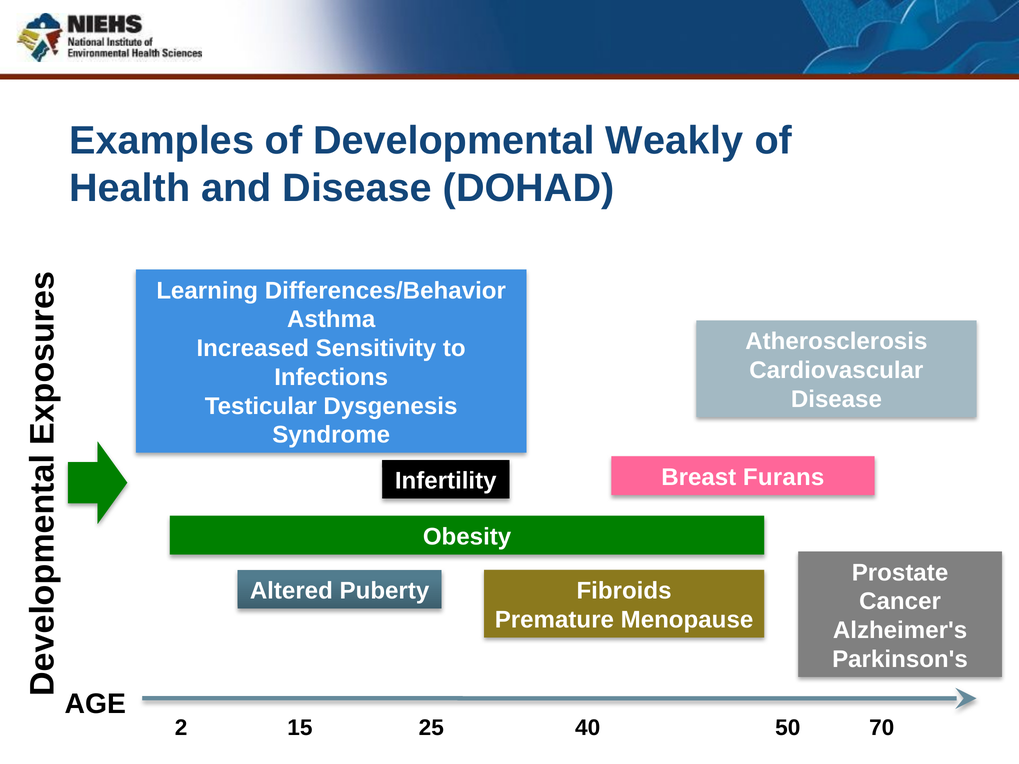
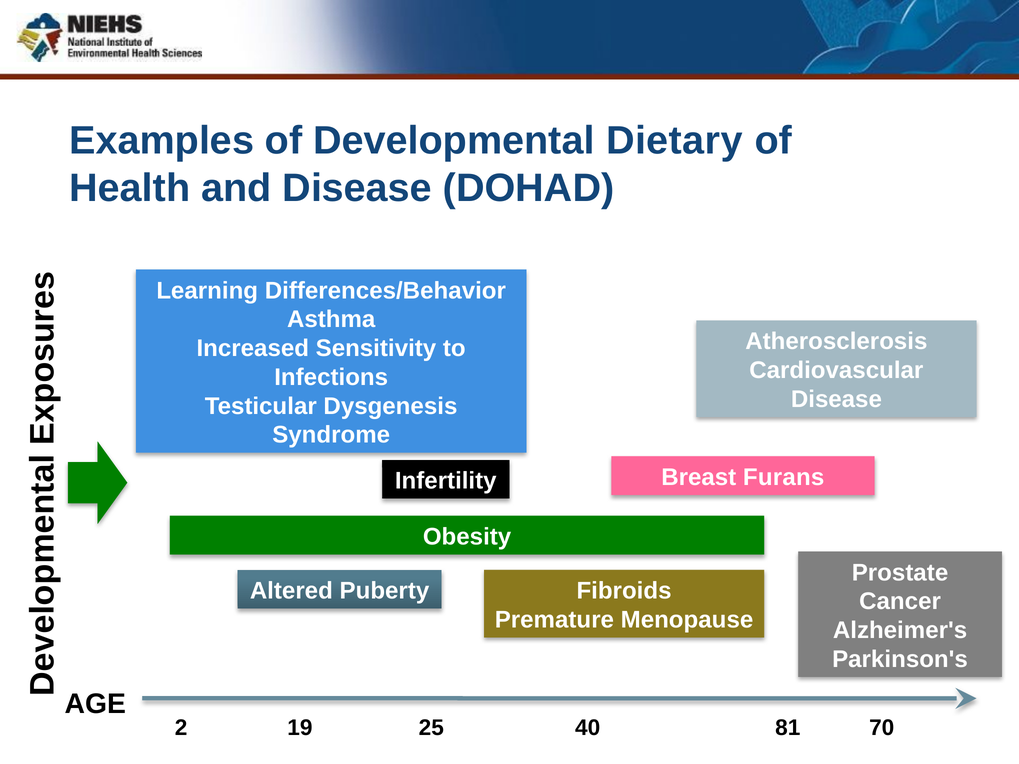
Weakly: Weakly -> Dietary (674, 141)
15: 15 -> 19 (300, 728)
50: 50 -> 81 (788, 728)
